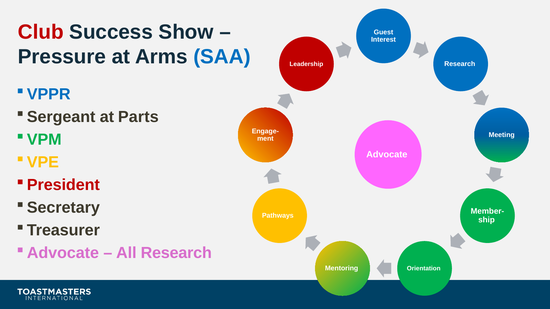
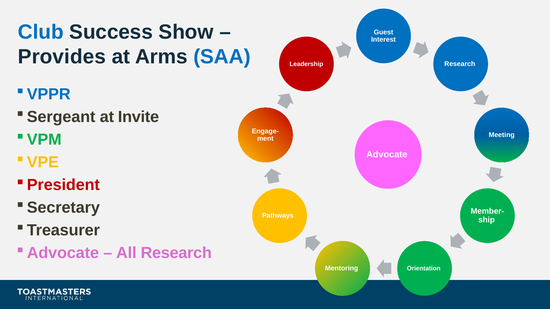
Club colour: red -> blue (41, 32)
Pressure: Pressure -> Provides (62, 57)
Parts: Parts -> Invite (138, 117)
